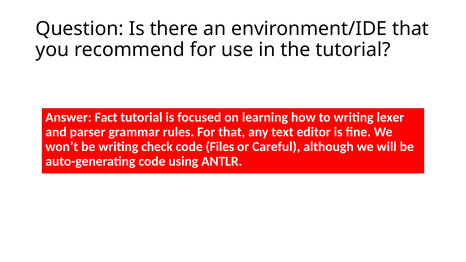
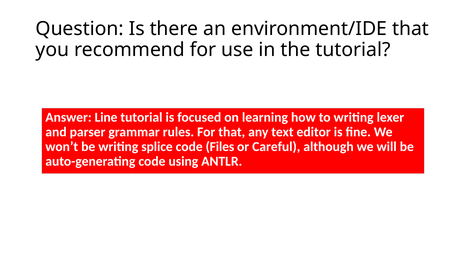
Fact: Fact -> Line (106, 117)
check: check -> splice (157, 147)
